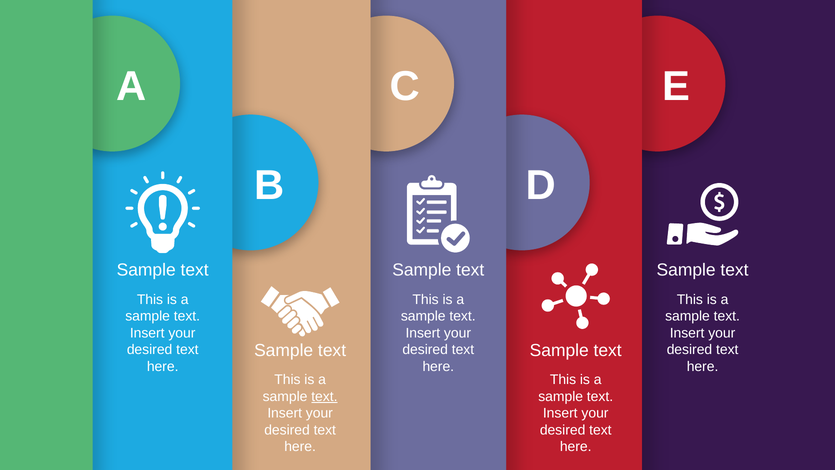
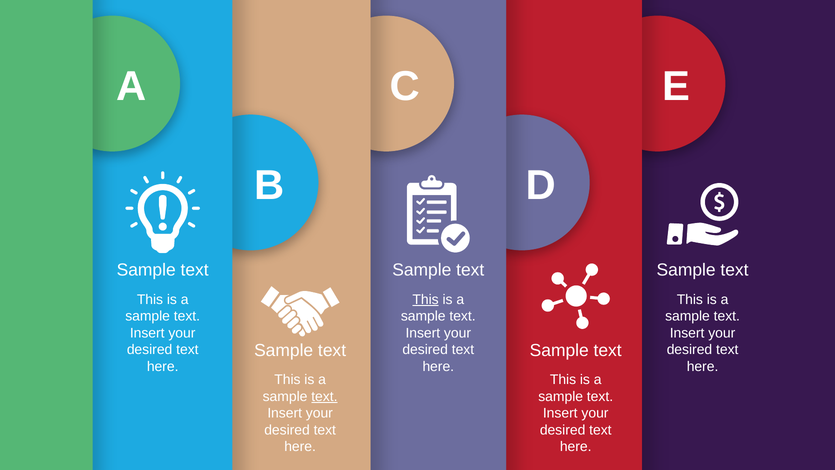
This underline: none -> present (426, 300)
